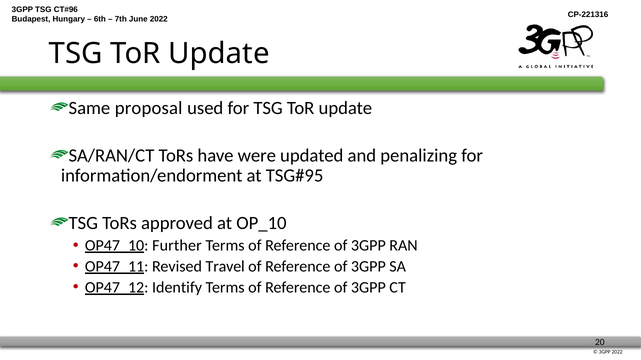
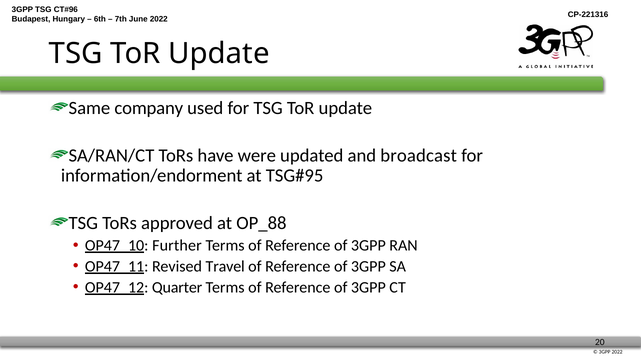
proposal: proposal -> company (149, 108)
penalizing: penalizing -> broadcast (419, 156)
OP_10: OP_10 -> OP_88 (261, 224)
Identify: Identify -> Quarter (177, 288)
